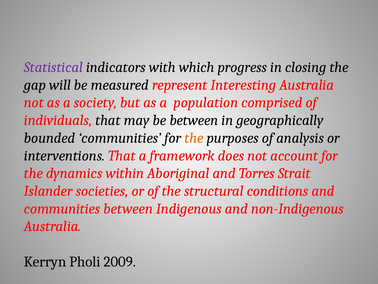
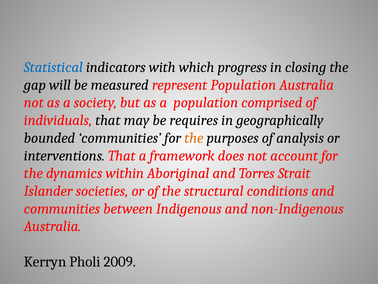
Statistical colour: purple -> blue (53, 67)
represent Interesting: Interesting -> Population (243, 85)
be between: between -> requires (194, 120)
